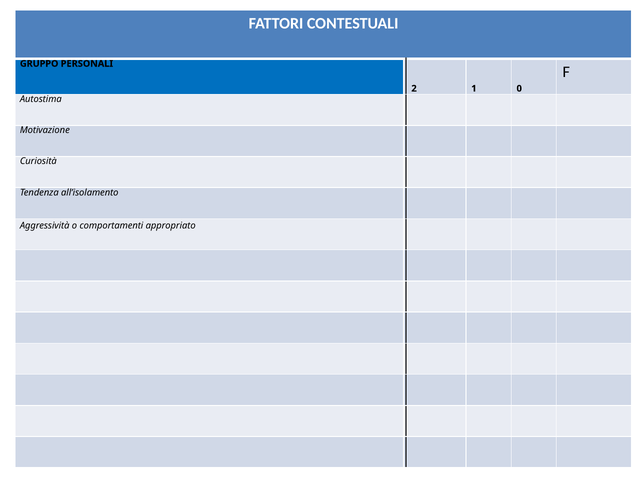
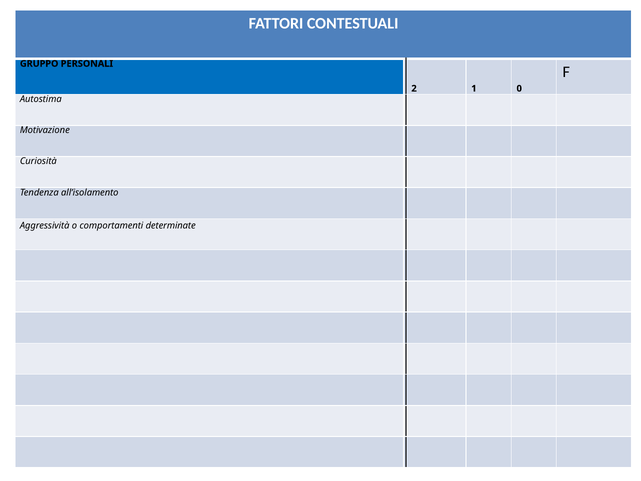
appropriato: appropriato -> determinate (171, 225)
